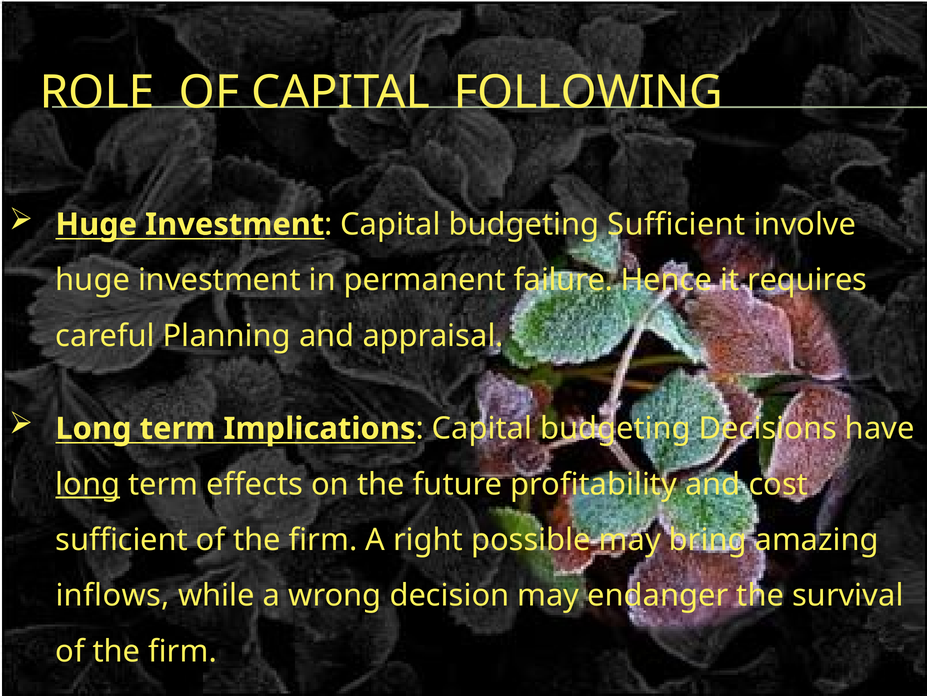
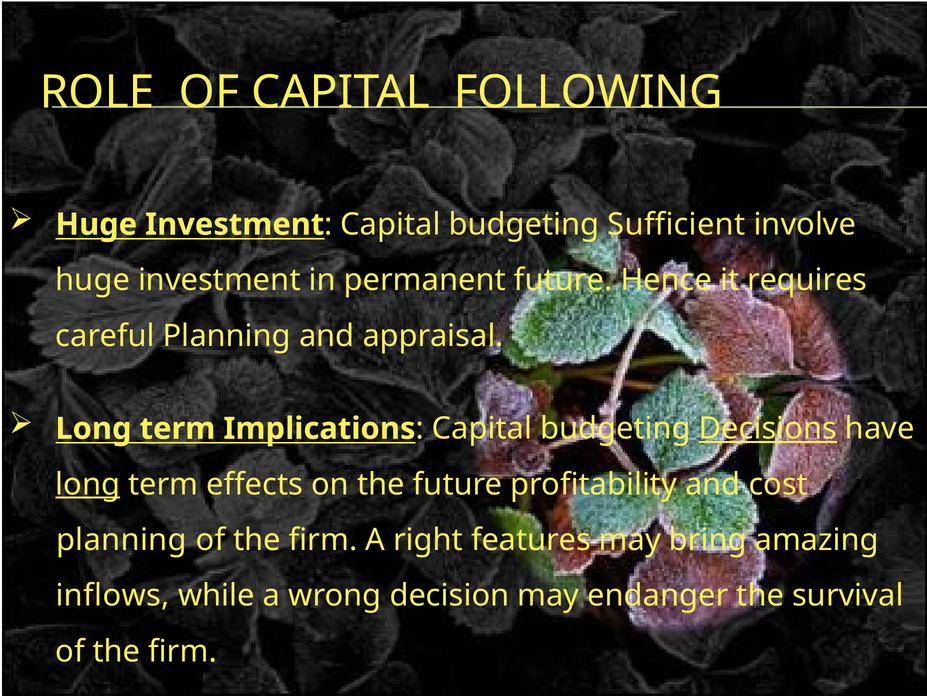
permanent failure: failure -> future (563, 280)
Decisions underline: none -> present (768, 428)
sufficient: sufficient -> planning (121, 539)
possible: possible -> features (531, 539)
